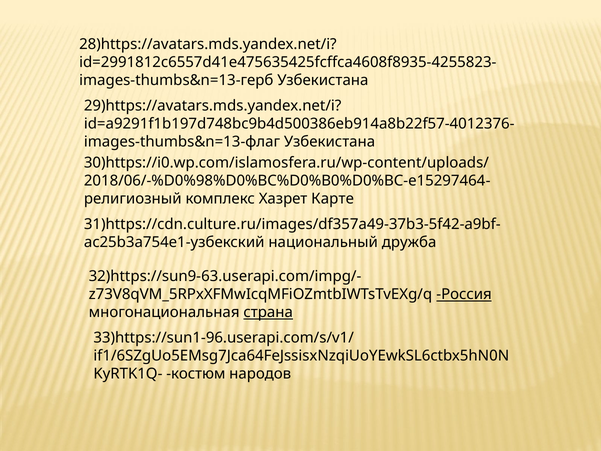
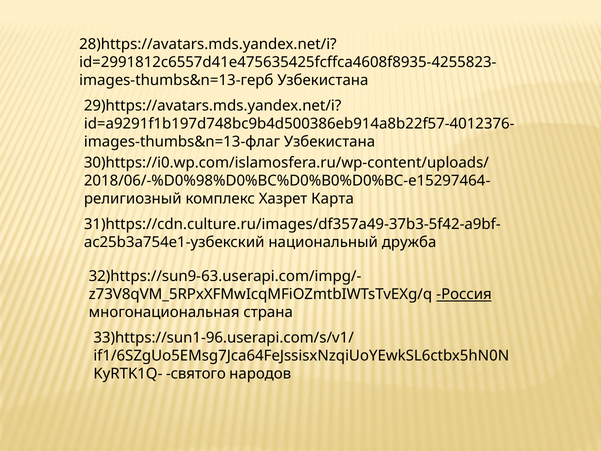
Карте: Карте -> Карта (333, 199)
страна underline: present -> none (268, 312)
костюм: костюм -> святого (196, 374)
